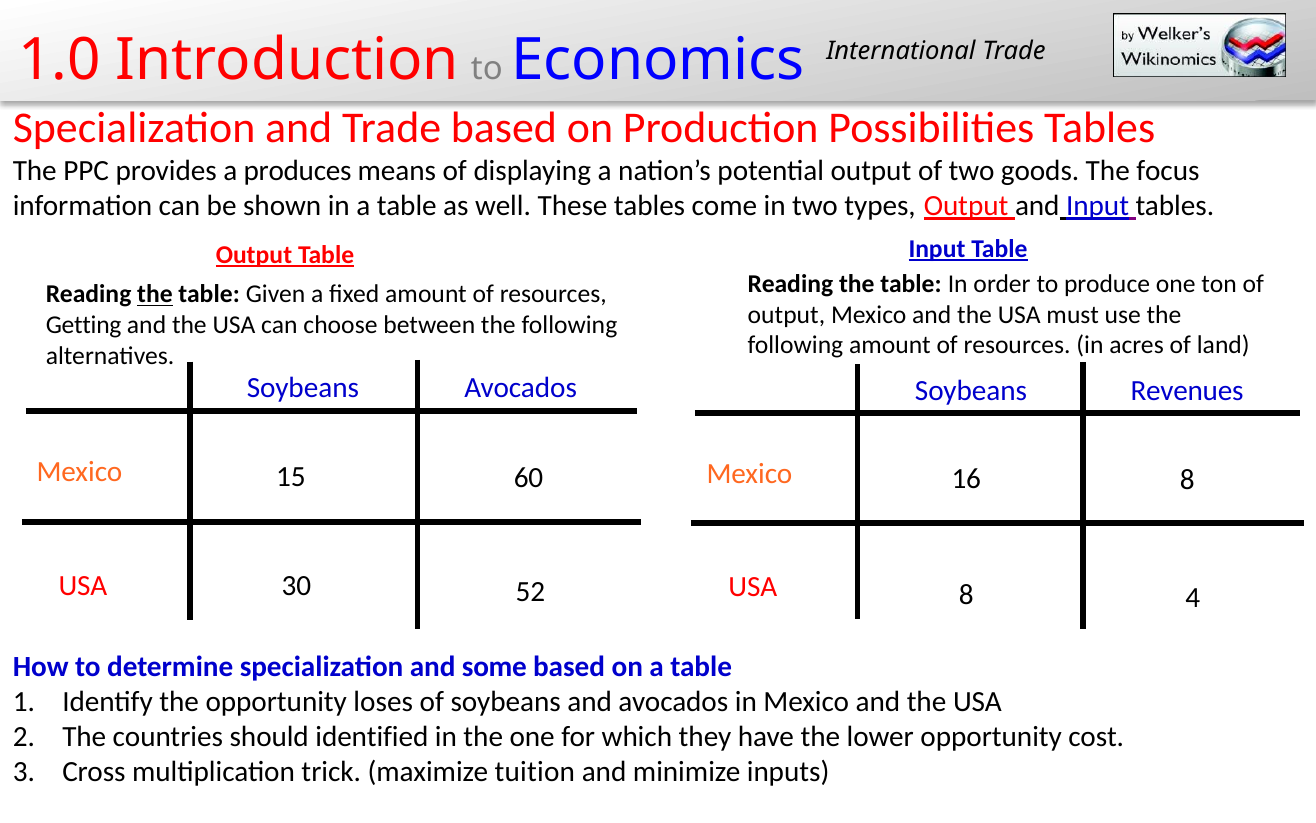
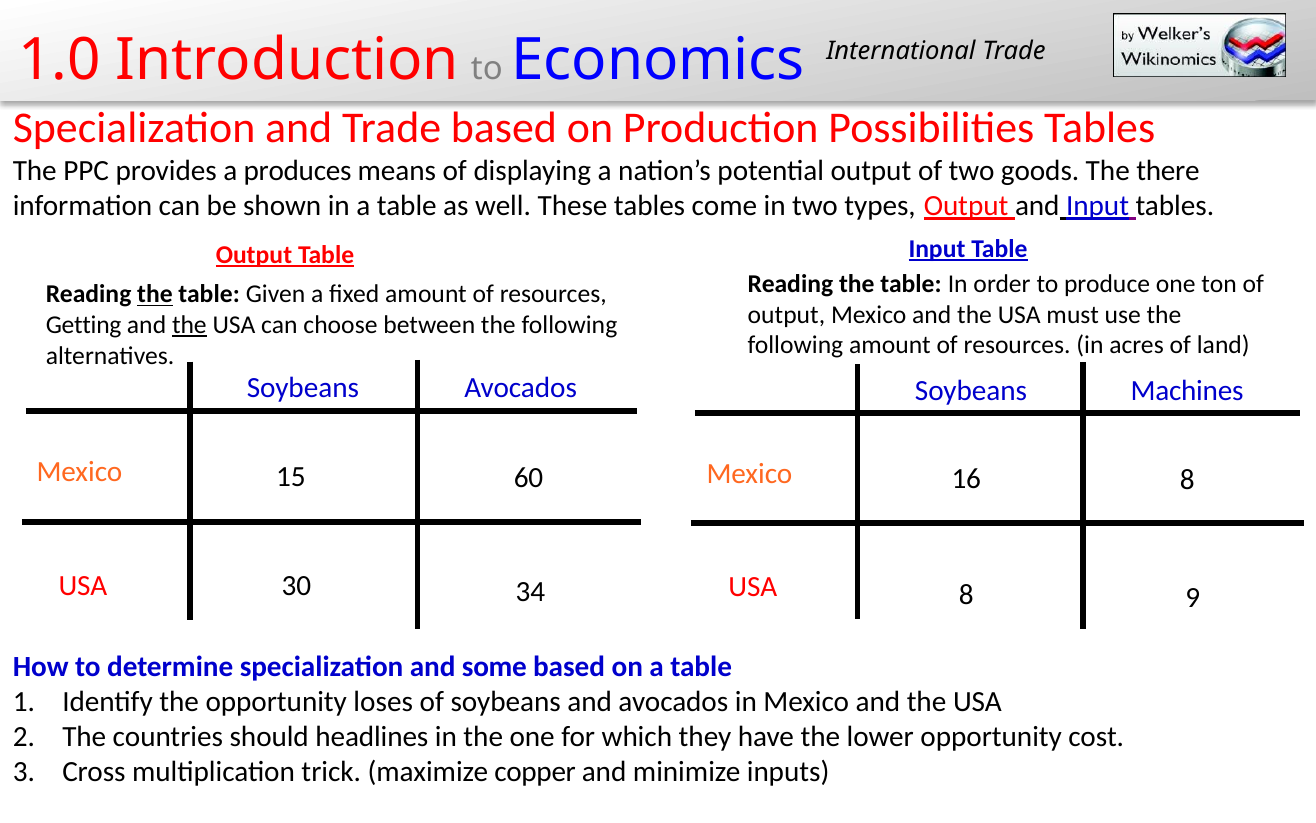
focus: focus -> there (1168, 170)
the underline: none -> present (189, 325)
Revenues: Revenues -> Machines (1187, 390)
52: 52 -> 34 (530, 592)
4: 4 -> 9 (1193, 597)
identified: identified -> headlines (372, 736)
tuition: tuition -> copper (535, 771)
